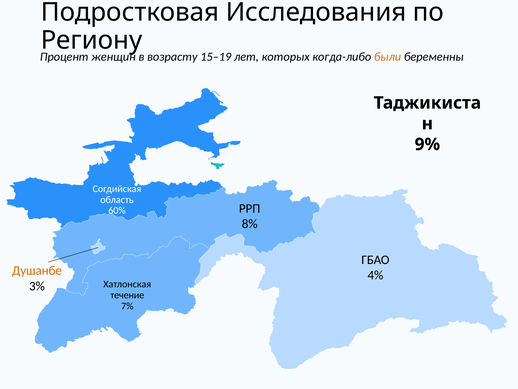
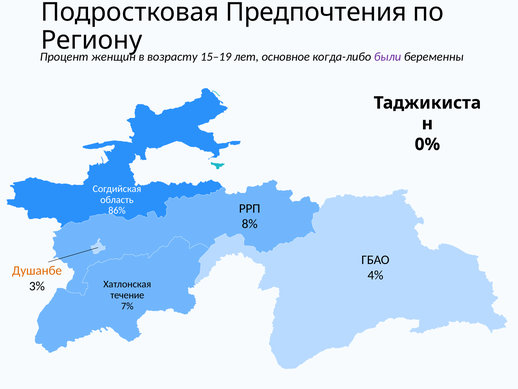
Исследования: Исследования -> Предпочтения (316, 12)
которых: которых -> основное (286, 57)
были colour: orange -> purple (388, 57)
9%: 9% -> 0% (427, 144)
60%: 60% -> 86% (117, 210)
